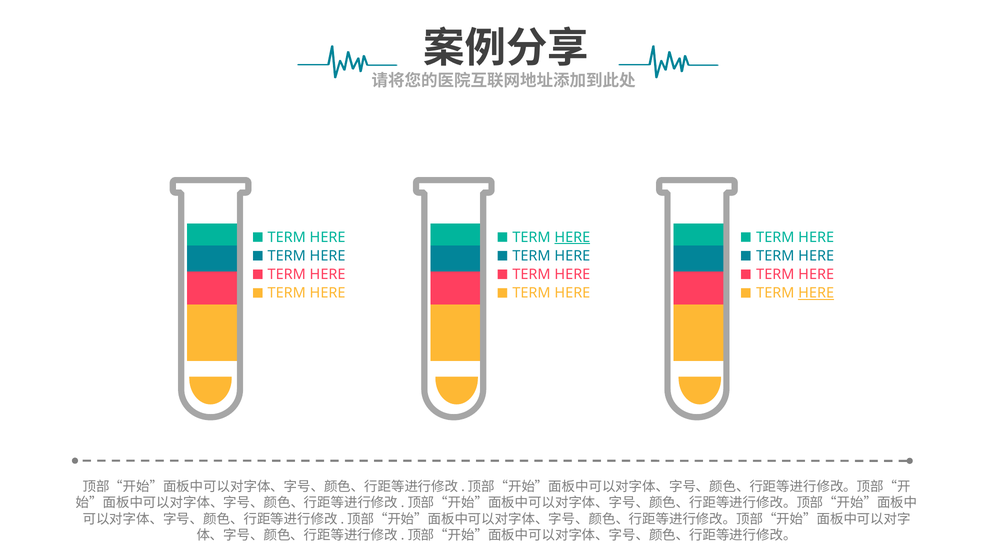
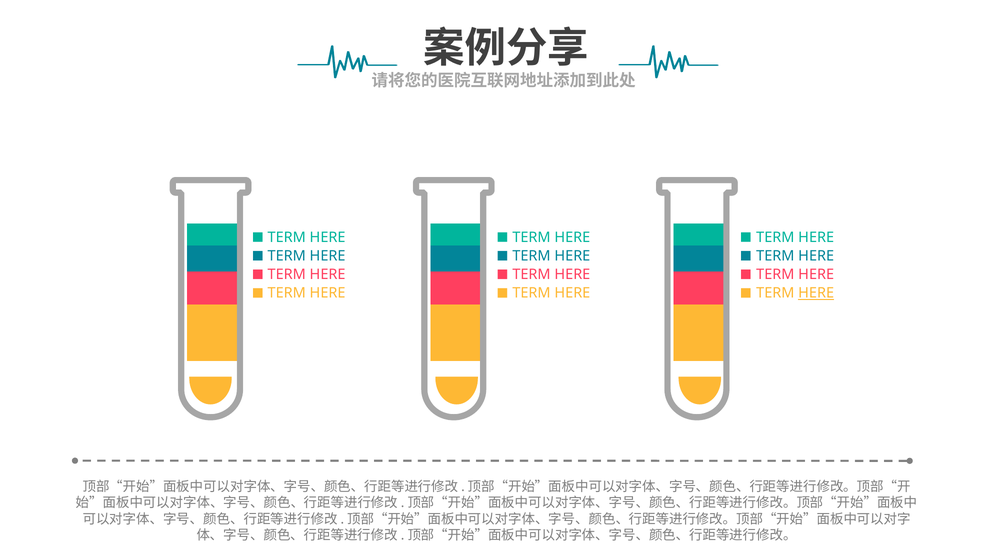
HERE underline: present -> none (572, 237)
